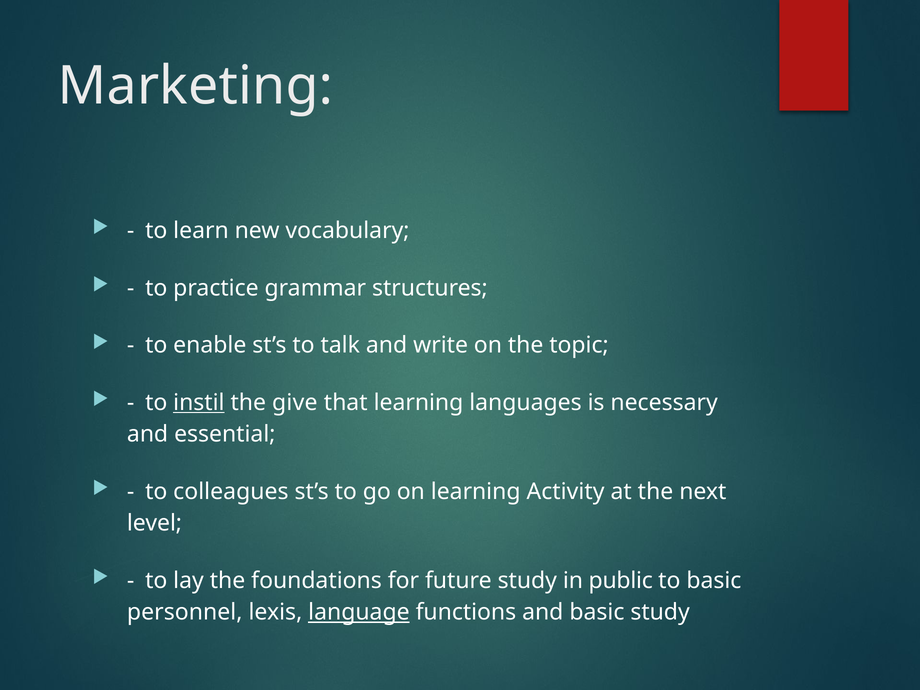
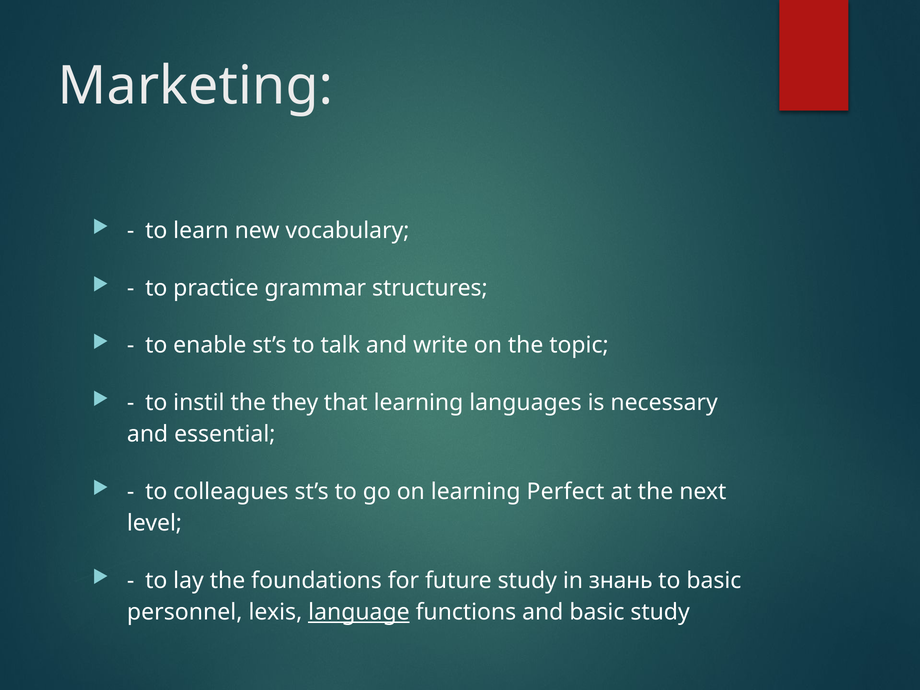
instil underline: present -> none (199, 403)
give: give -> they (295, 403)
Activity: Activity -> Perfect (565, 492)
public: public -> знань (621, 581)
